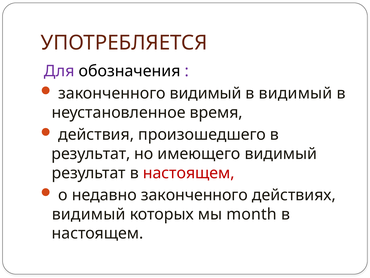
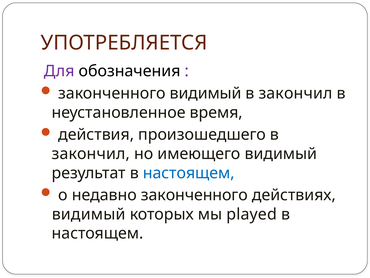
видимый: видимый -> закончил (295, 93)
результат: результат -> закончил (91, 154)
настоящем colour: red -> blue (189, 173)
month: month -> played (252, 214)
